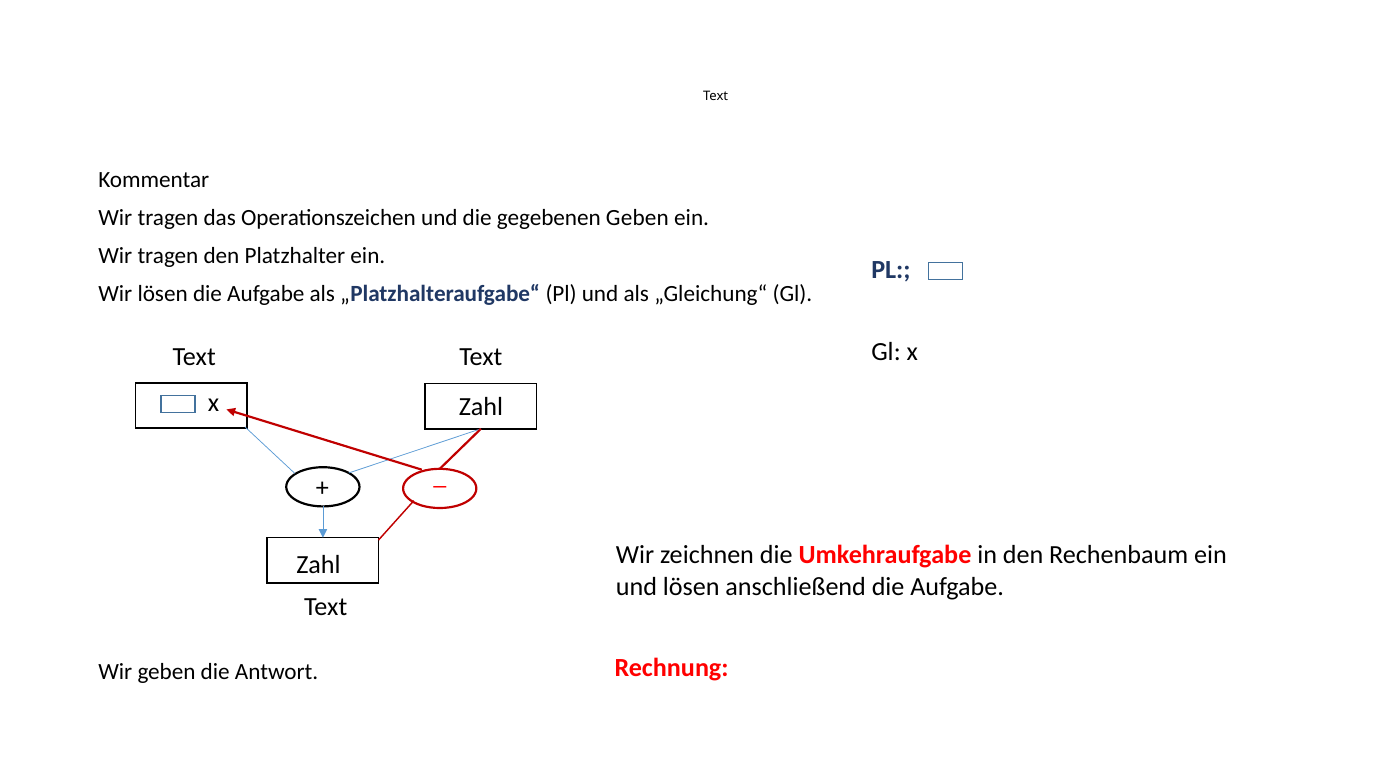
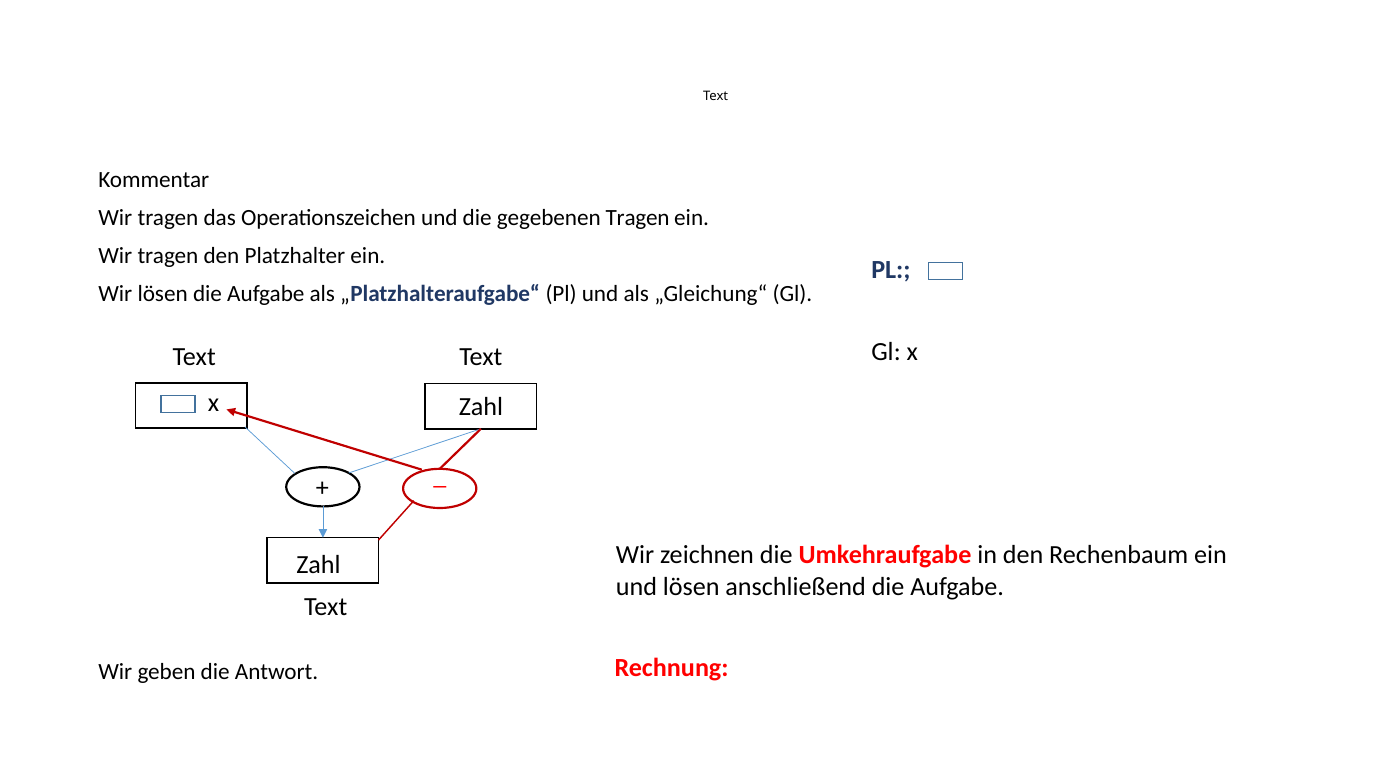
gegebenen Geben: Geben -> Tragen (638, 218)
